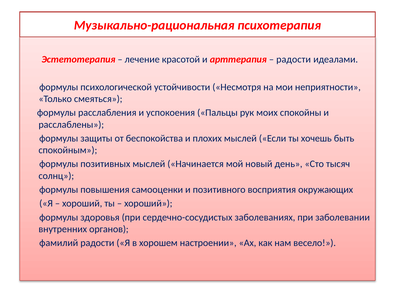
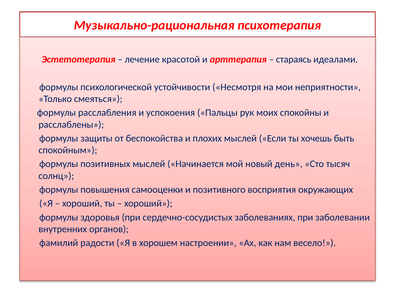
радости: радости -> стараясь (294, 59)
